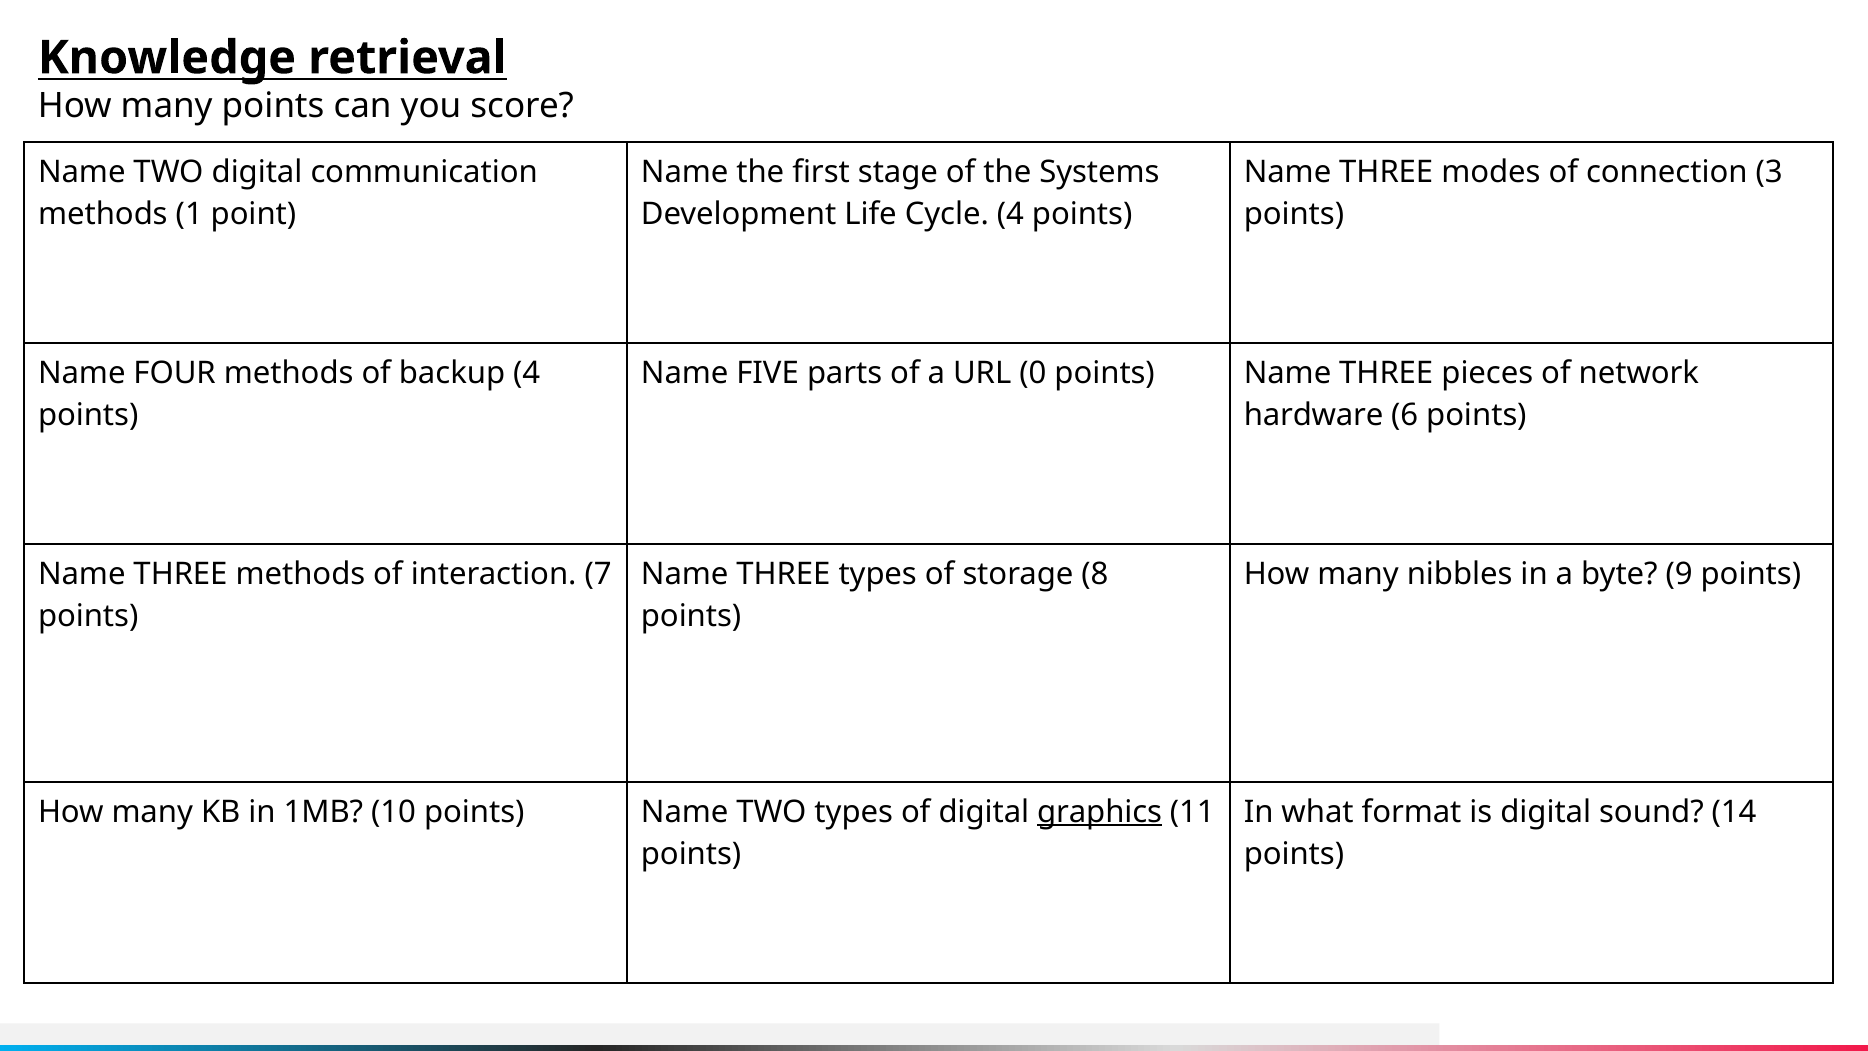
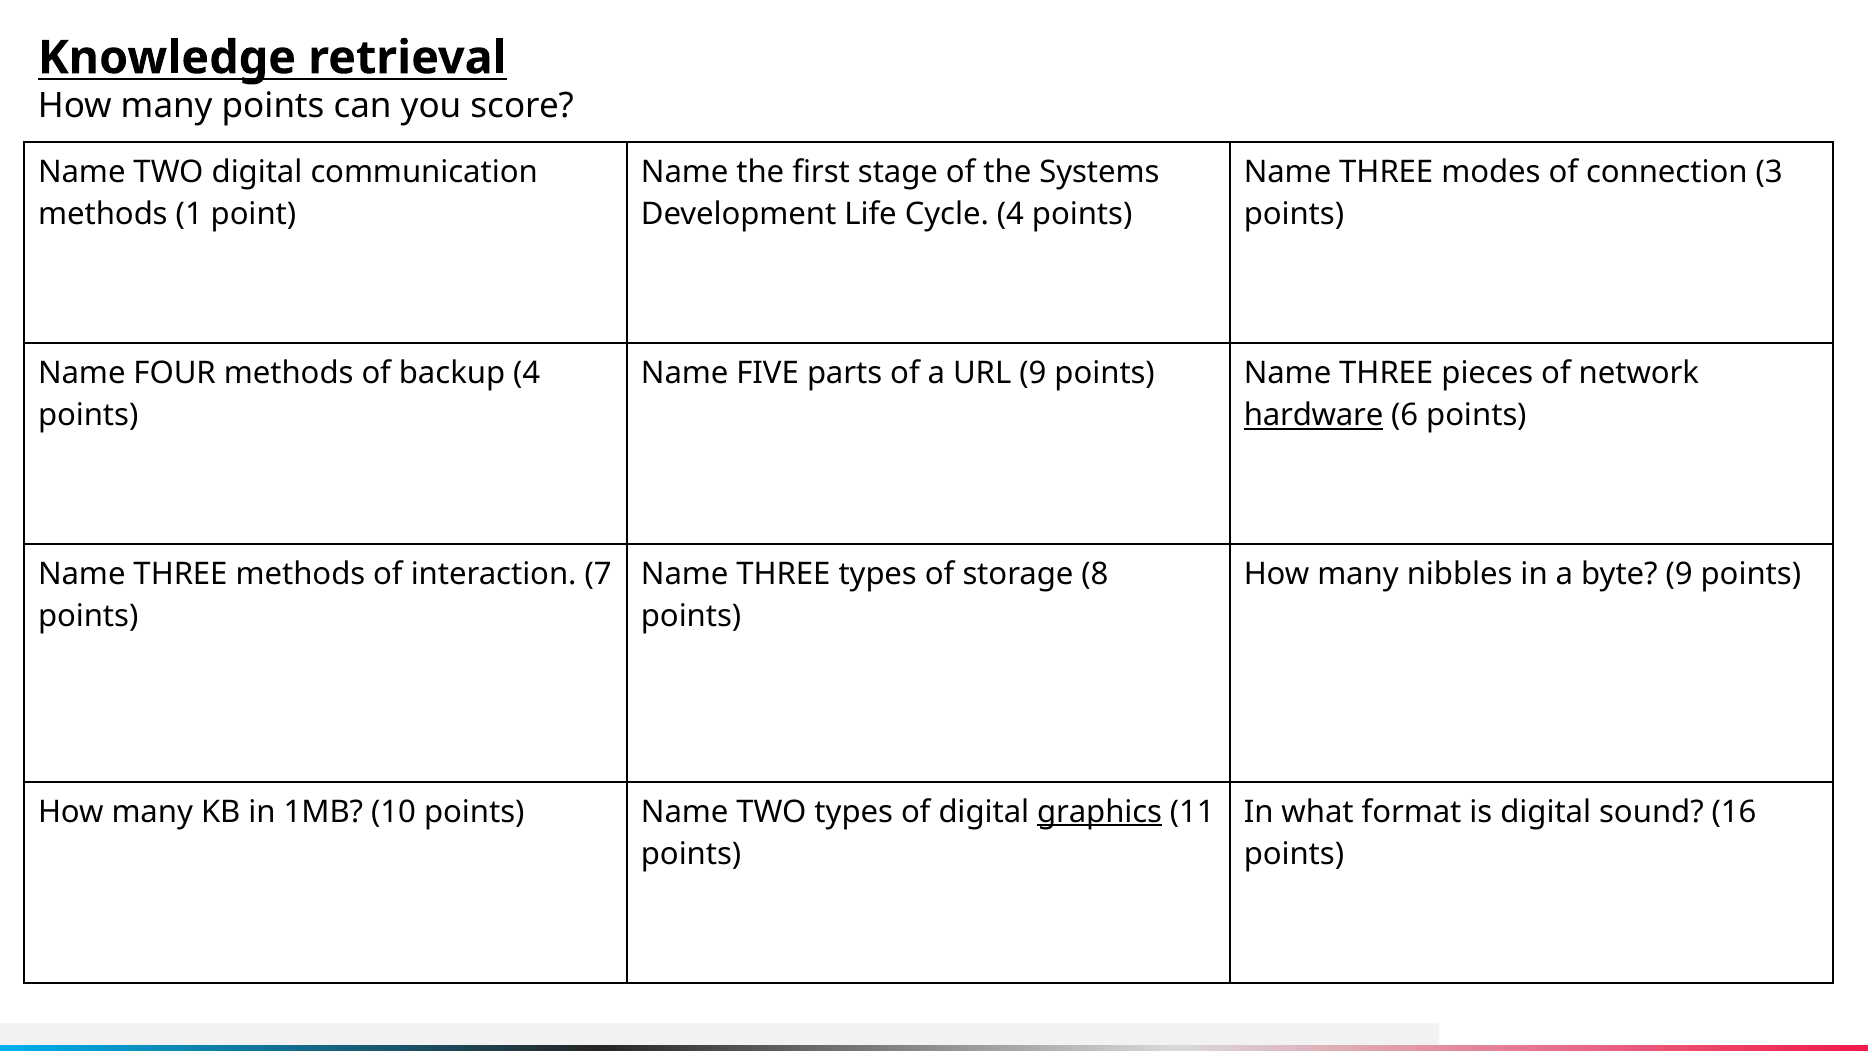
URL 0: 0 -> 9 (1033, 373)
hardware underline: none -> present (1314, 415)
14: 14 -> 16 (1734, 812)
